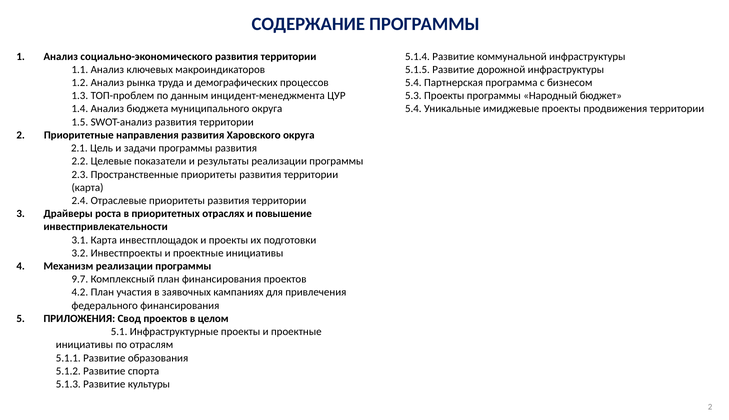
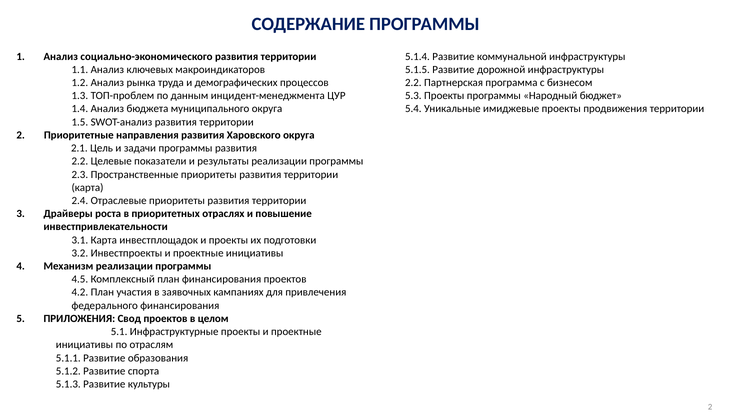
5.4: 5.4 -> 2.2 (413, 83)
9.7: 9.7 -> 4.5 (80, 279)
